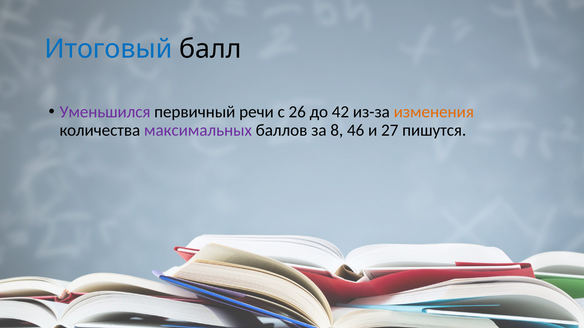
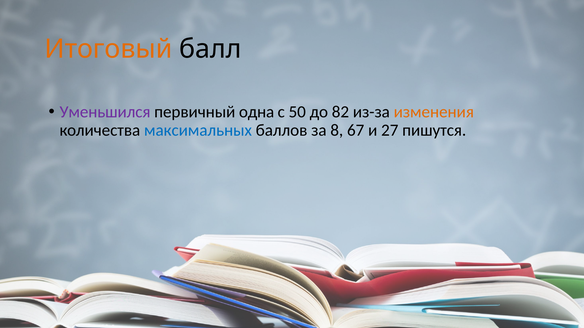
Итоговый colour: blue -> orange (108, 49)
речи: речи -> одна (257, 112)
26: 26 -> 50 (297, 112)
42: 42 -> 82 (340, 112)
максимальных colour: purple -> blue (198, 130)
46: 46 -> 67 (356, 130)
